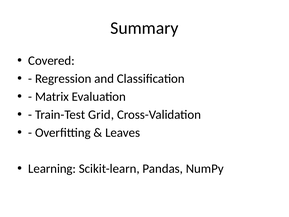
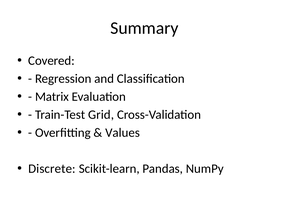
Leaves: Leaves -> Values (123, 133)
Learning: Learning -> Discrete (52, 169)
